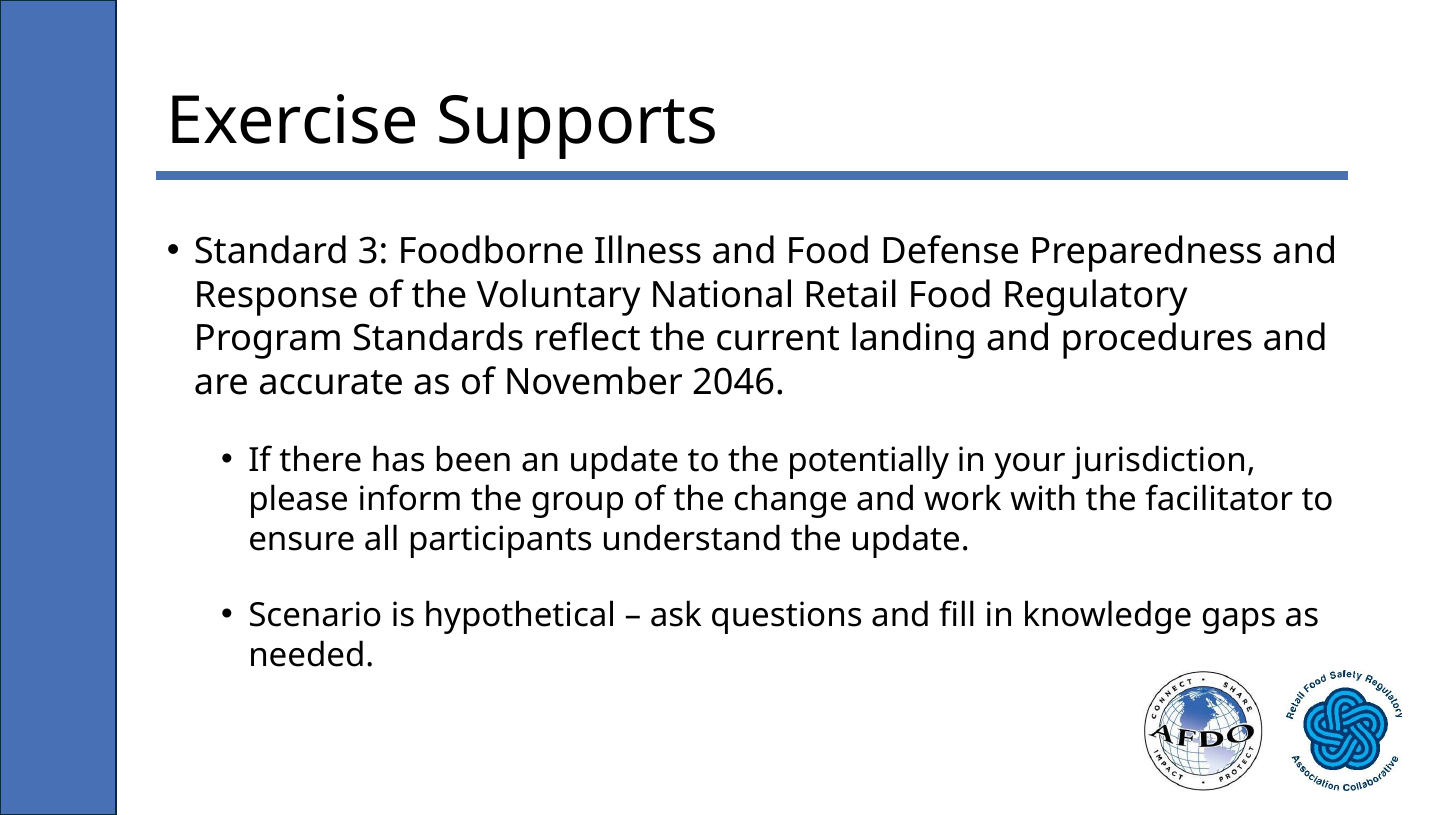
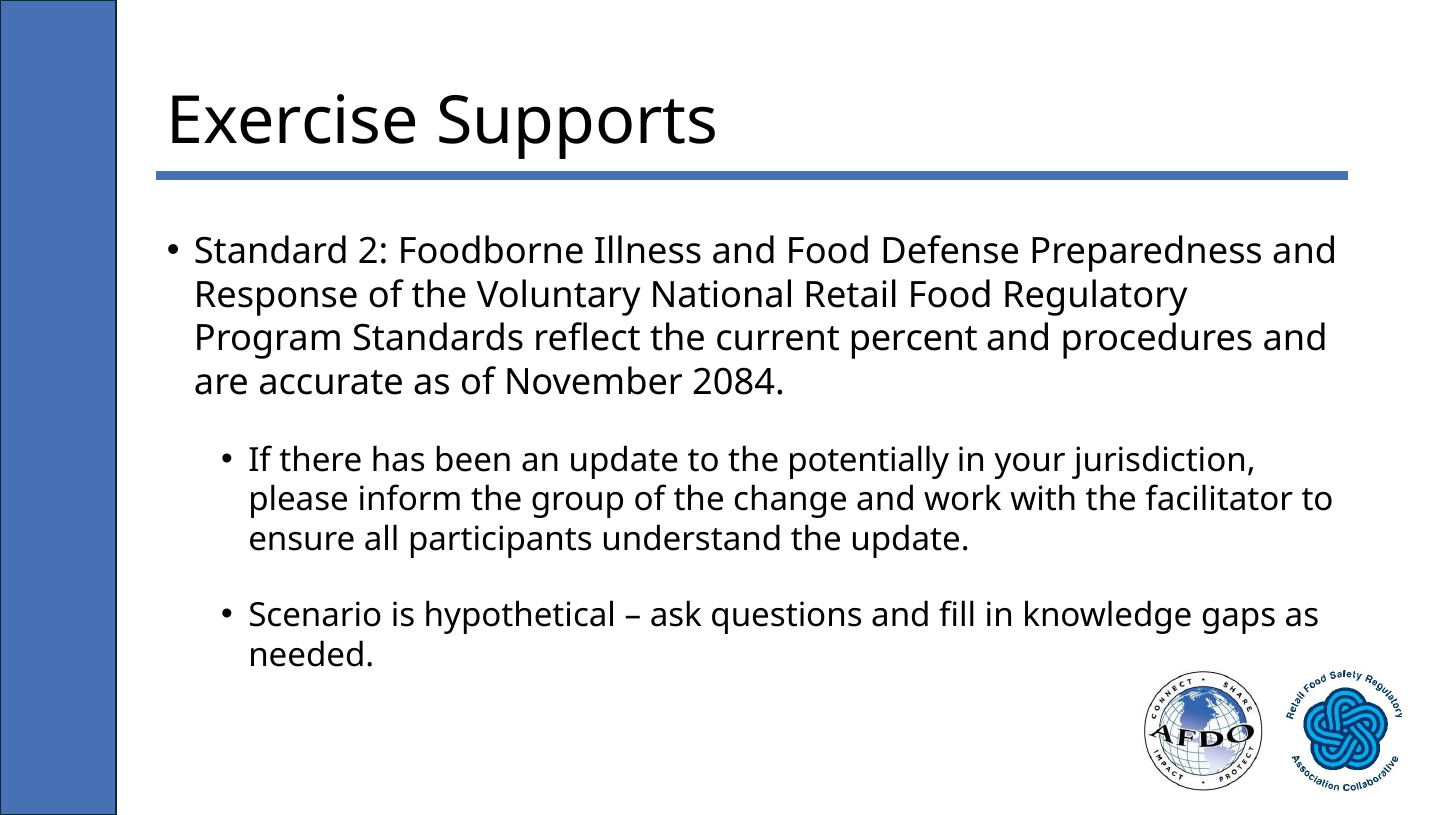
3: 3 -> 2 (373, 252)
landing: landing -> percent (913, 339)
2046: 2046 -> 2084 (739, 382)
